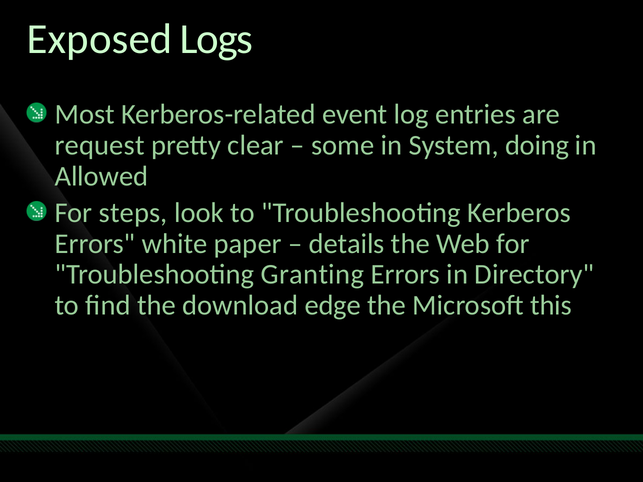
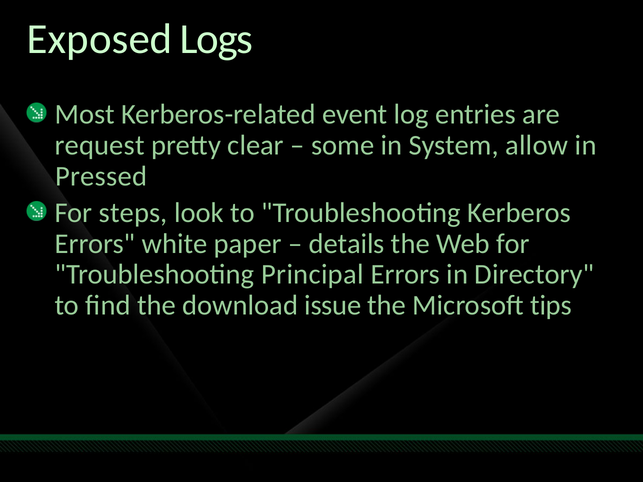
doing: doing -> allow (537, 145)
Allowed: Allowed -> Pressed (101, 176)
Granting: Granting -> Principal (312, 275)
edge: edge -> issue (333, 306)
this: this -> tips (551, 306)
